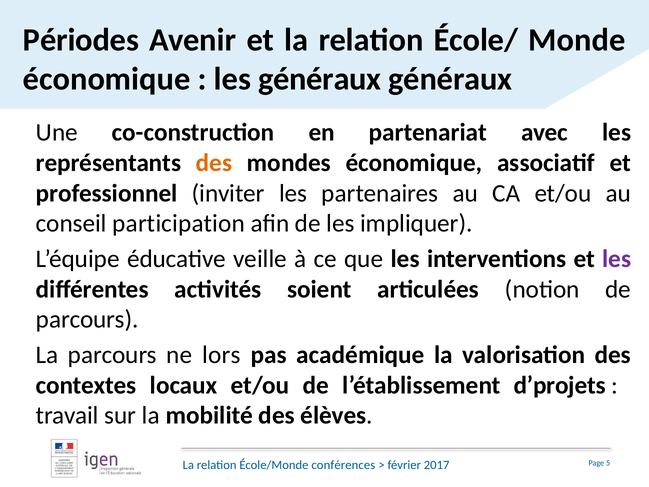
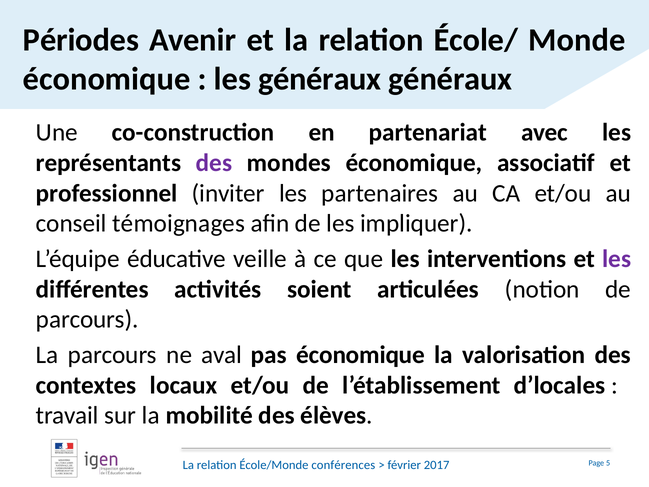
des colour: orange -> purple (214, 163)
participation: participation -> témoignages (179, 223)
lors: lors -> aval (222, 355)
pas académique: académique -> économique (361, 355)
d’projets: d’projets -> d’locales (560, 385)
